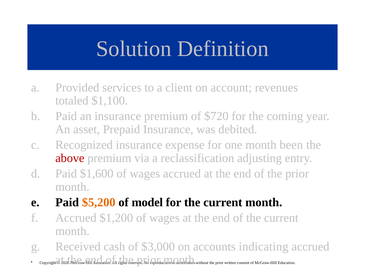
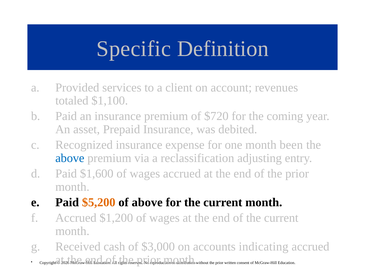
Solution: Solution -> Specific (134, 49)
above colour: red -> blue (70, 158)
of model: model -> above (147, 202)
